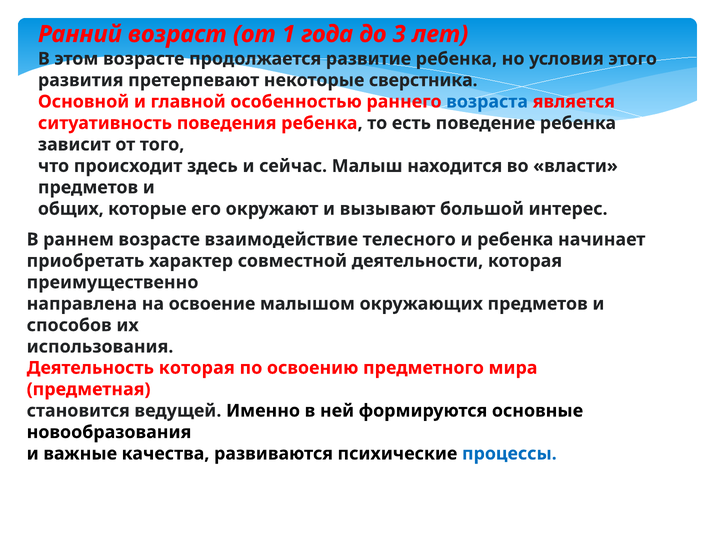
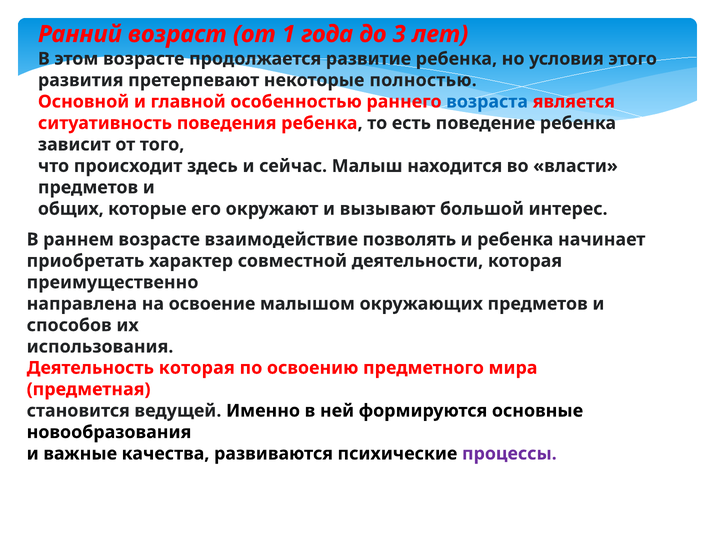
сверстника: сверстника -> полностью (423, 80)
телесного: телесного -> позволять (409, 239)
процессы colour: blue -> purple (509, 453)
